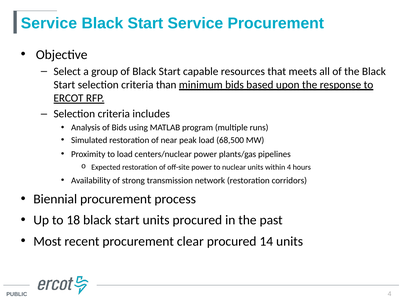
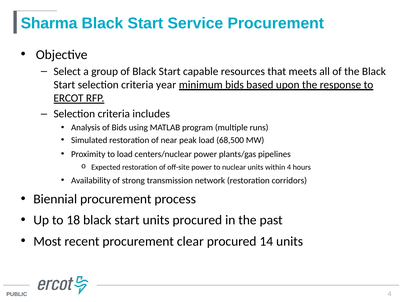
Service: Service -> Sharma (49, 23)
than: than -> year (166, 85)
